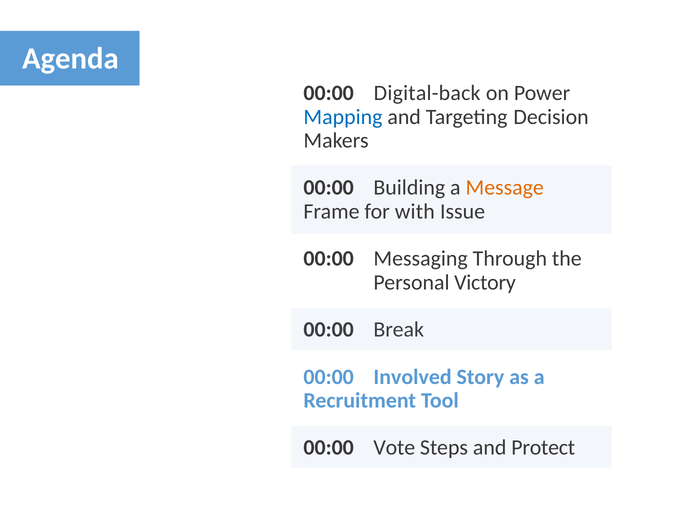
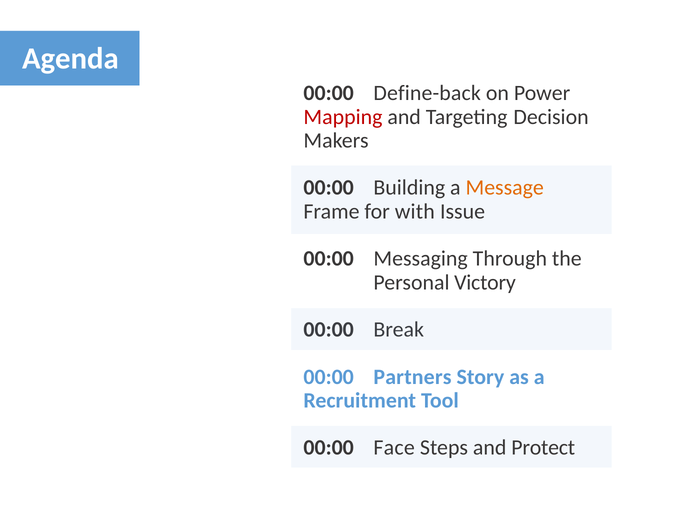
Digital-back: Digital-back -> Define-back (427, 93)
Mapping colour: blue -> red (343, 117)
Involved: Involved -> Partners (413, 377)
Vote: Vote -> Face (394, 448)
